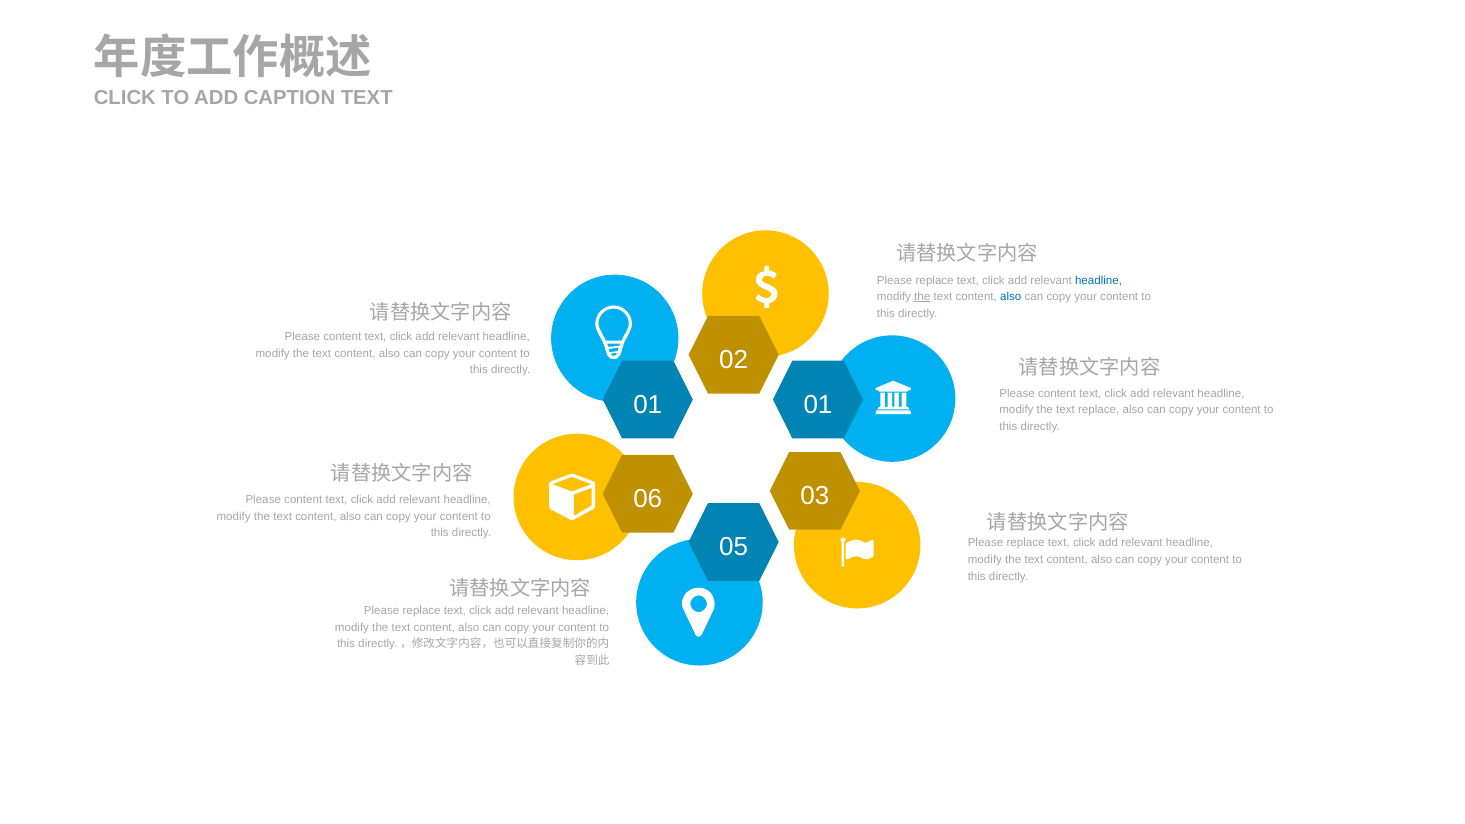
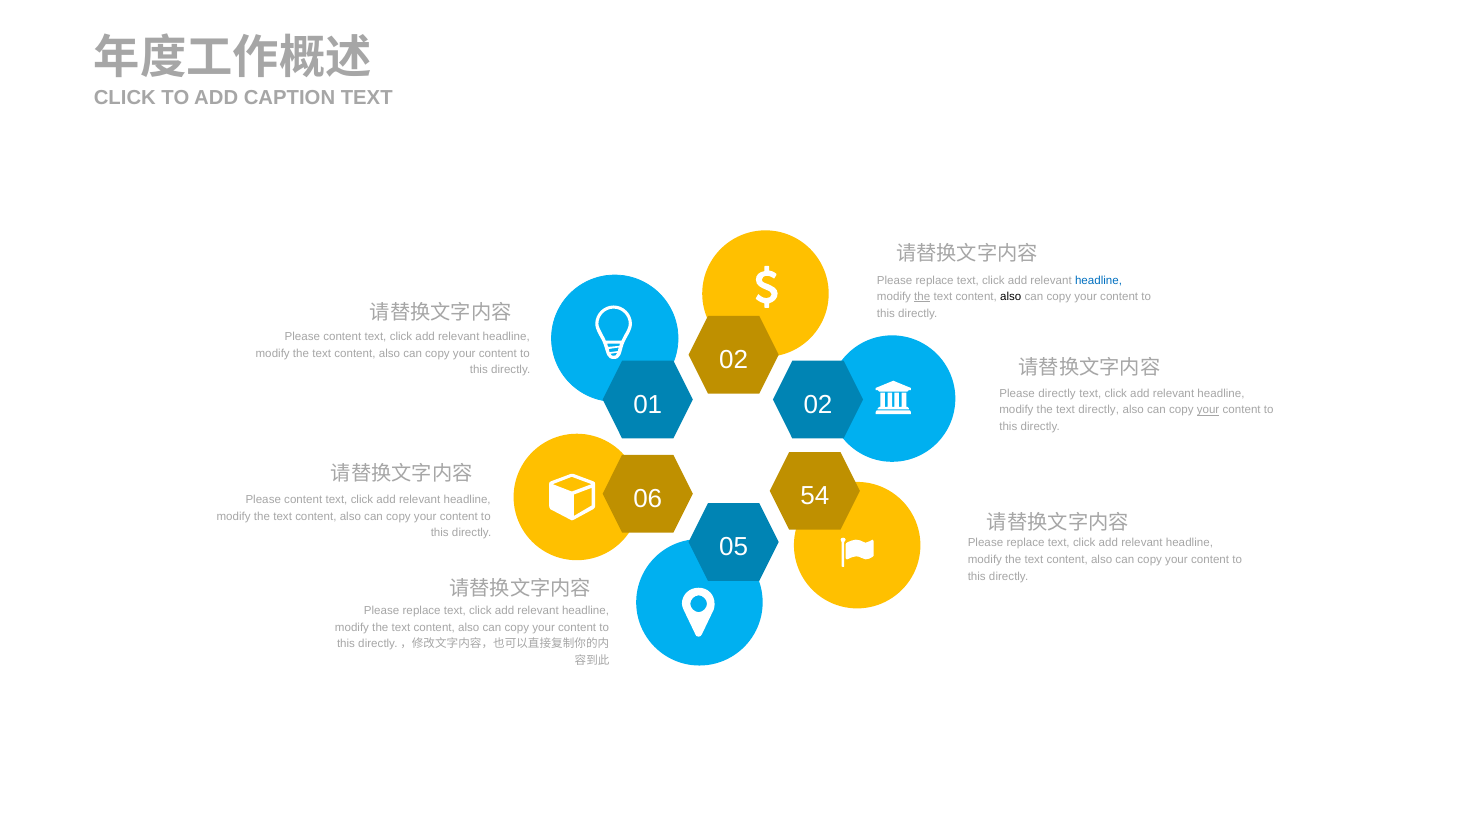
also colour: blue -> black (1011, 297)
content: content -> directly (1057, 394)
01 01: 01 -> 02 (818, 405)
text replace: replace -> directly (1099, 410)
your underline: none -> present (1208, 410)
03: 03 -> 54 (815, 496)
